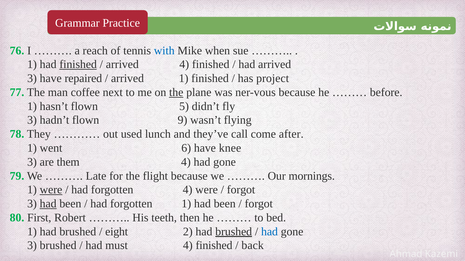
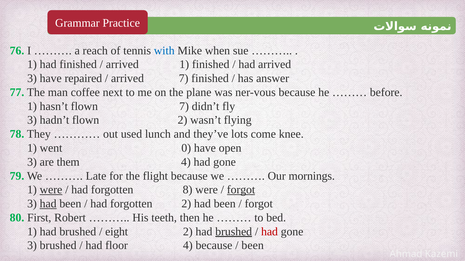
finished underline: present -> none (78, 65)
arrived 4: 4 -> 1 (184, 65)
arrived 1: 1 -> 7 (184, 79)
project: project -> answer (273, 79)
the underline: present -> none (176, 93)
flown 5: 5 -> 7 (184, 106)
flown 9: 9 -> 2 (182, 120)
call: call -> lots (240, 134)
after: after -> knee (291, 134)
6: 6 -> 0 (186, 148)
knee: knee -> open (230, 148)
forgotten 4: 4 -> 8 (188, 190)
forgot underline: none -> present (241, 190)
forgotten 1: 1 -> 2 (186, 204)
had colour: blue -> red (270, 232)
must: must -> floor (117, 246)
finished: finished -> because (214, 246)
back: back -> been (253, 246)
